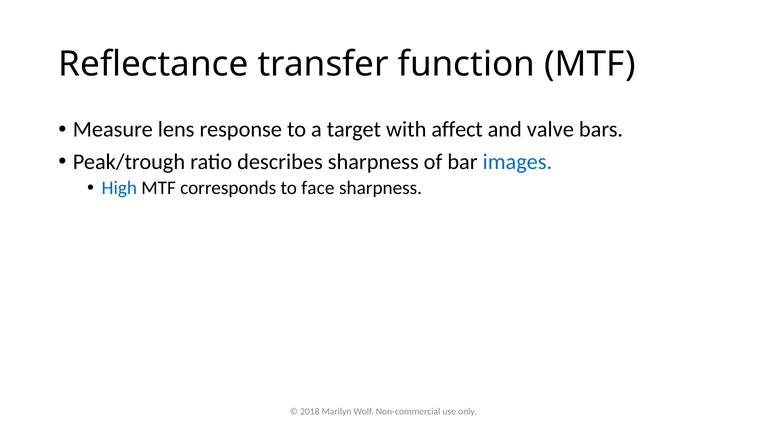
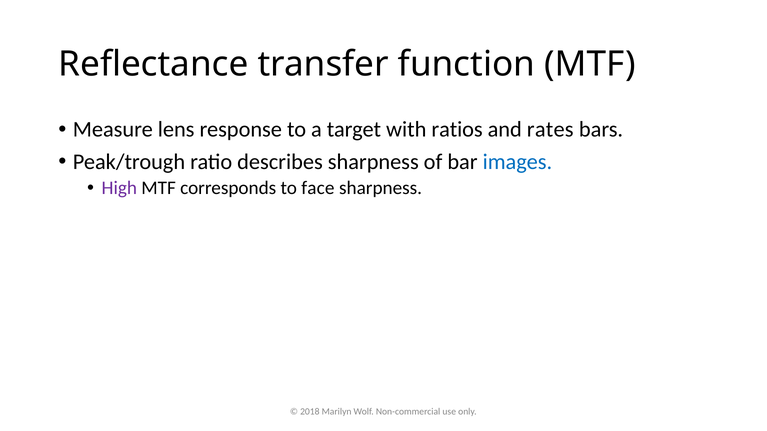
affect: affect -> ratios (457, 130)
valve: valve -> rates (550, 130)
High colour: blue -> purple (119, 188)
